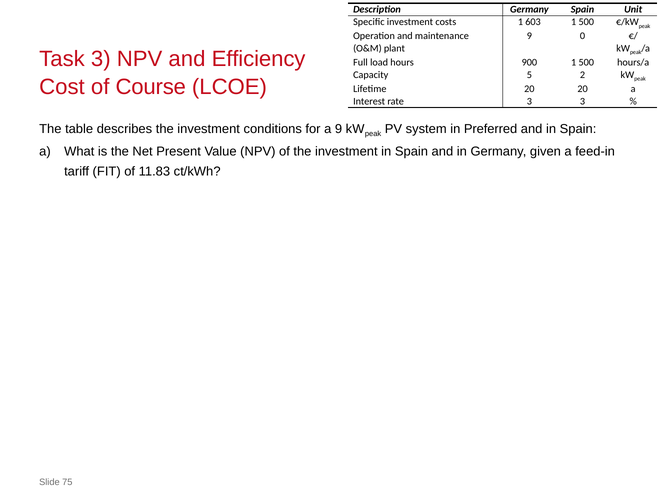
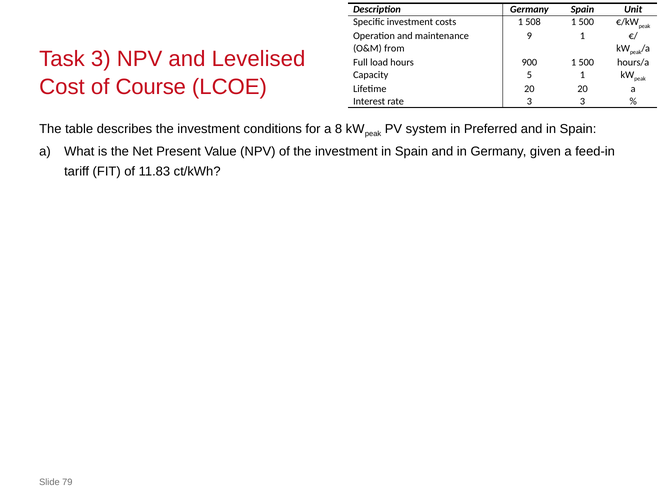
603: 603 -> 508 (533, 22)
9 0: 0 -> 1 (583, 36)
plant: plant -> from (394, 49)
Efficiency: Efficiency -> Levelised (258, 59)
5 2: 2 -> 1 (583, 75)
a 9: 9 -> 8 (338, 129)
75: 75 -> 79 (67, 483)
